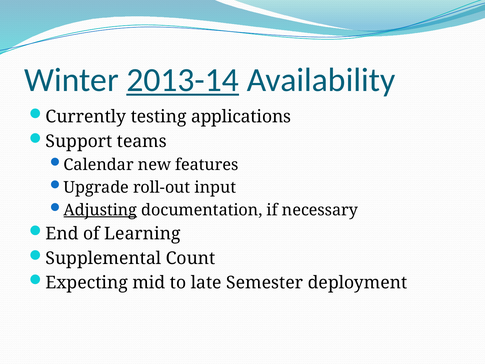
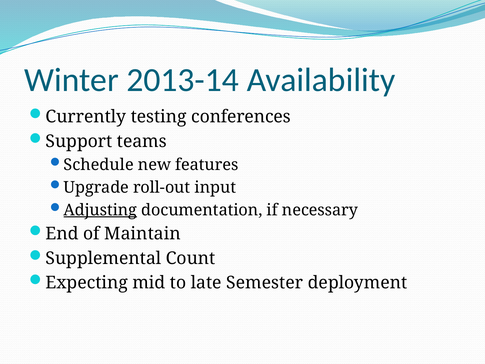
2013-14 underline: present -> none (183, 80)
applications: applications -> conferences (241, 117)
Calendar: Calendar -> Schedule (99, 165)
Learning: Learning -> Maintain (143, 234)
